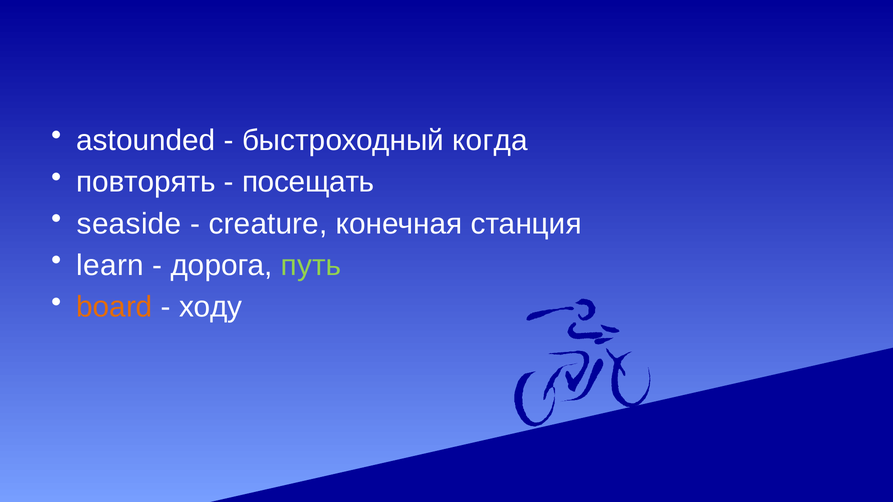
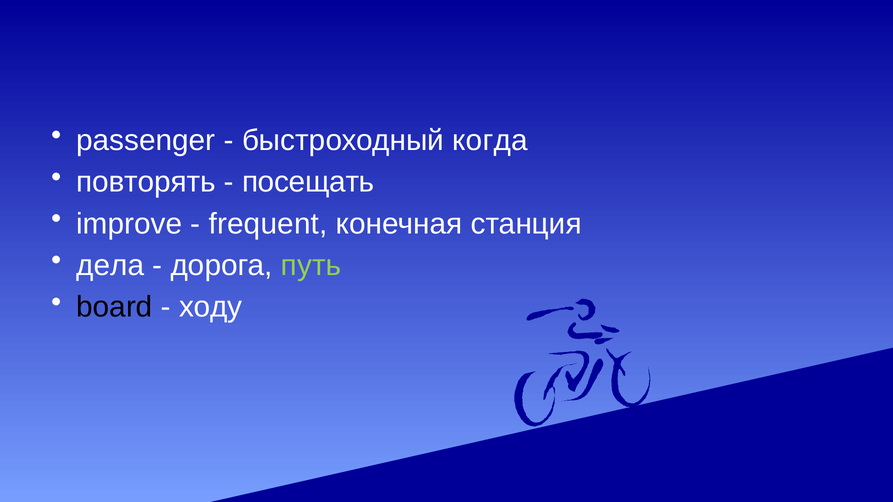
astounded: astounded -> passenger (146, 140)
seaside: seaside -> improve (129, 224)
creature: creature -> frequent (268, 224)
learn: learn -> дела (110, 266)
board colour: orange -> black (114, 307)
